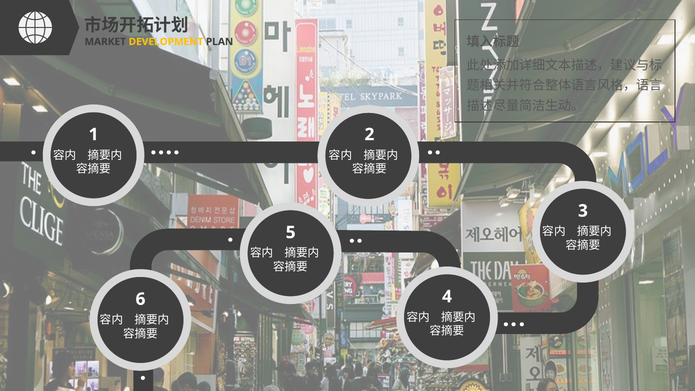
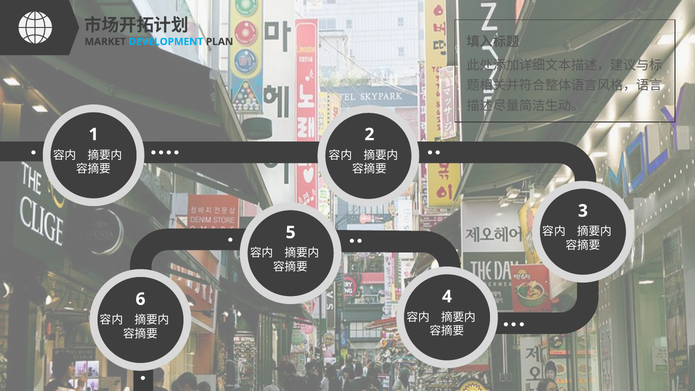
DEVELOPMENT colour: yellow -> light blue (166, 42)
